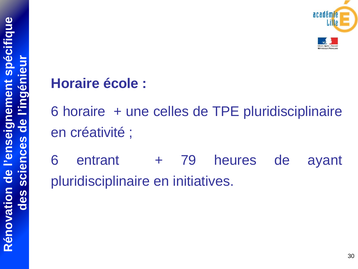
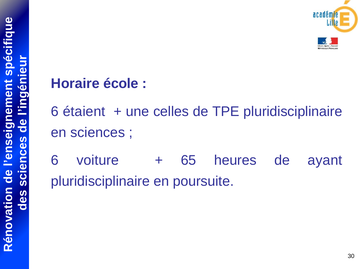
6 horaire: horaire -> étaient (84, 111)
créativité: créativité -> sciences (98, 132)
entrant: entrant -> voiture (98, 160)
79: 79 -> 65 (188, 160)
initiatives: initiatives -> poursuite (203, 181)
